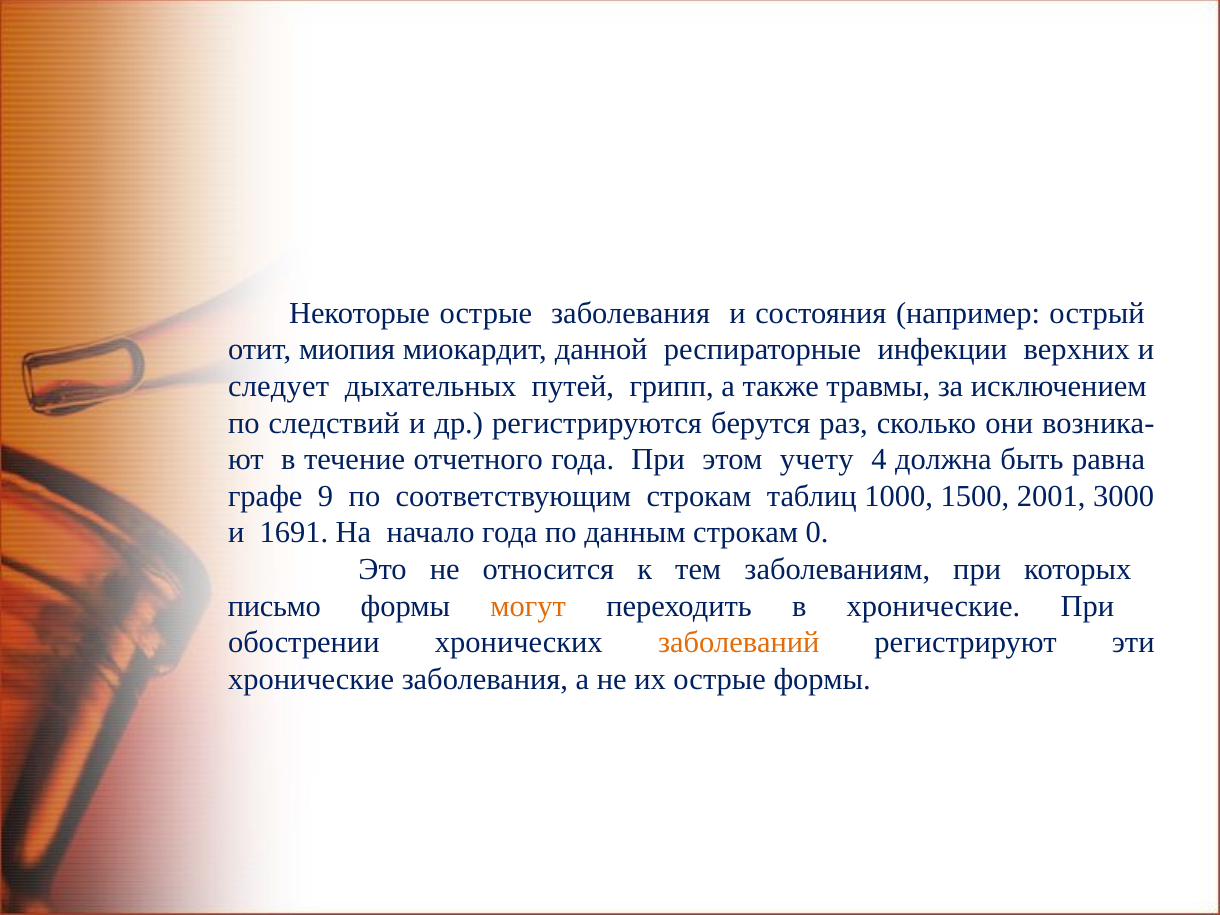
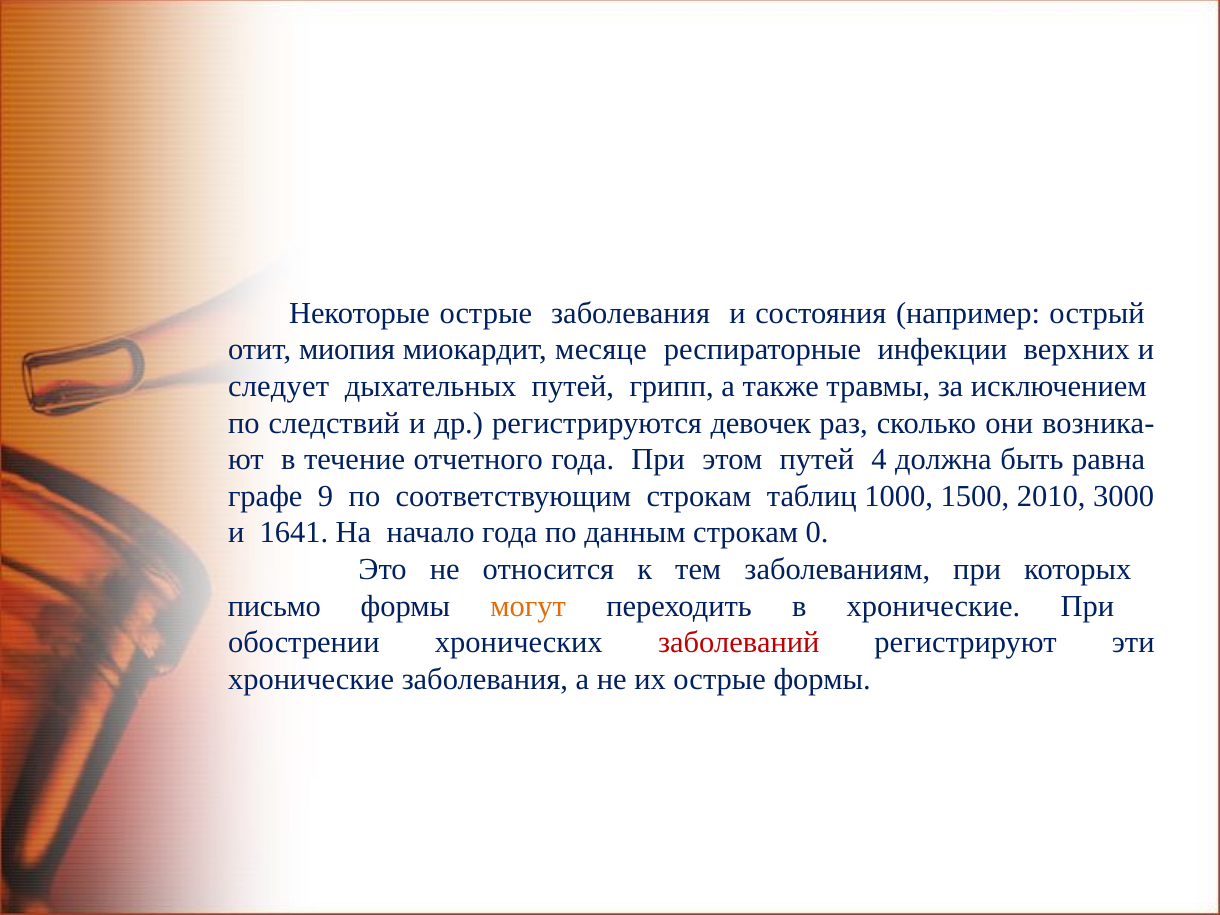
данной: данной -> месяце (601, 350)
берутся: берутся -> девочек (761, 423)
этом учету: учету -> путей (817, 460)
2001: 2001 -> 2010 (1051, 496)
1691: 1691 -> 1641 (294, 533)
заболеваний colour: orange -> red (739, 643)
